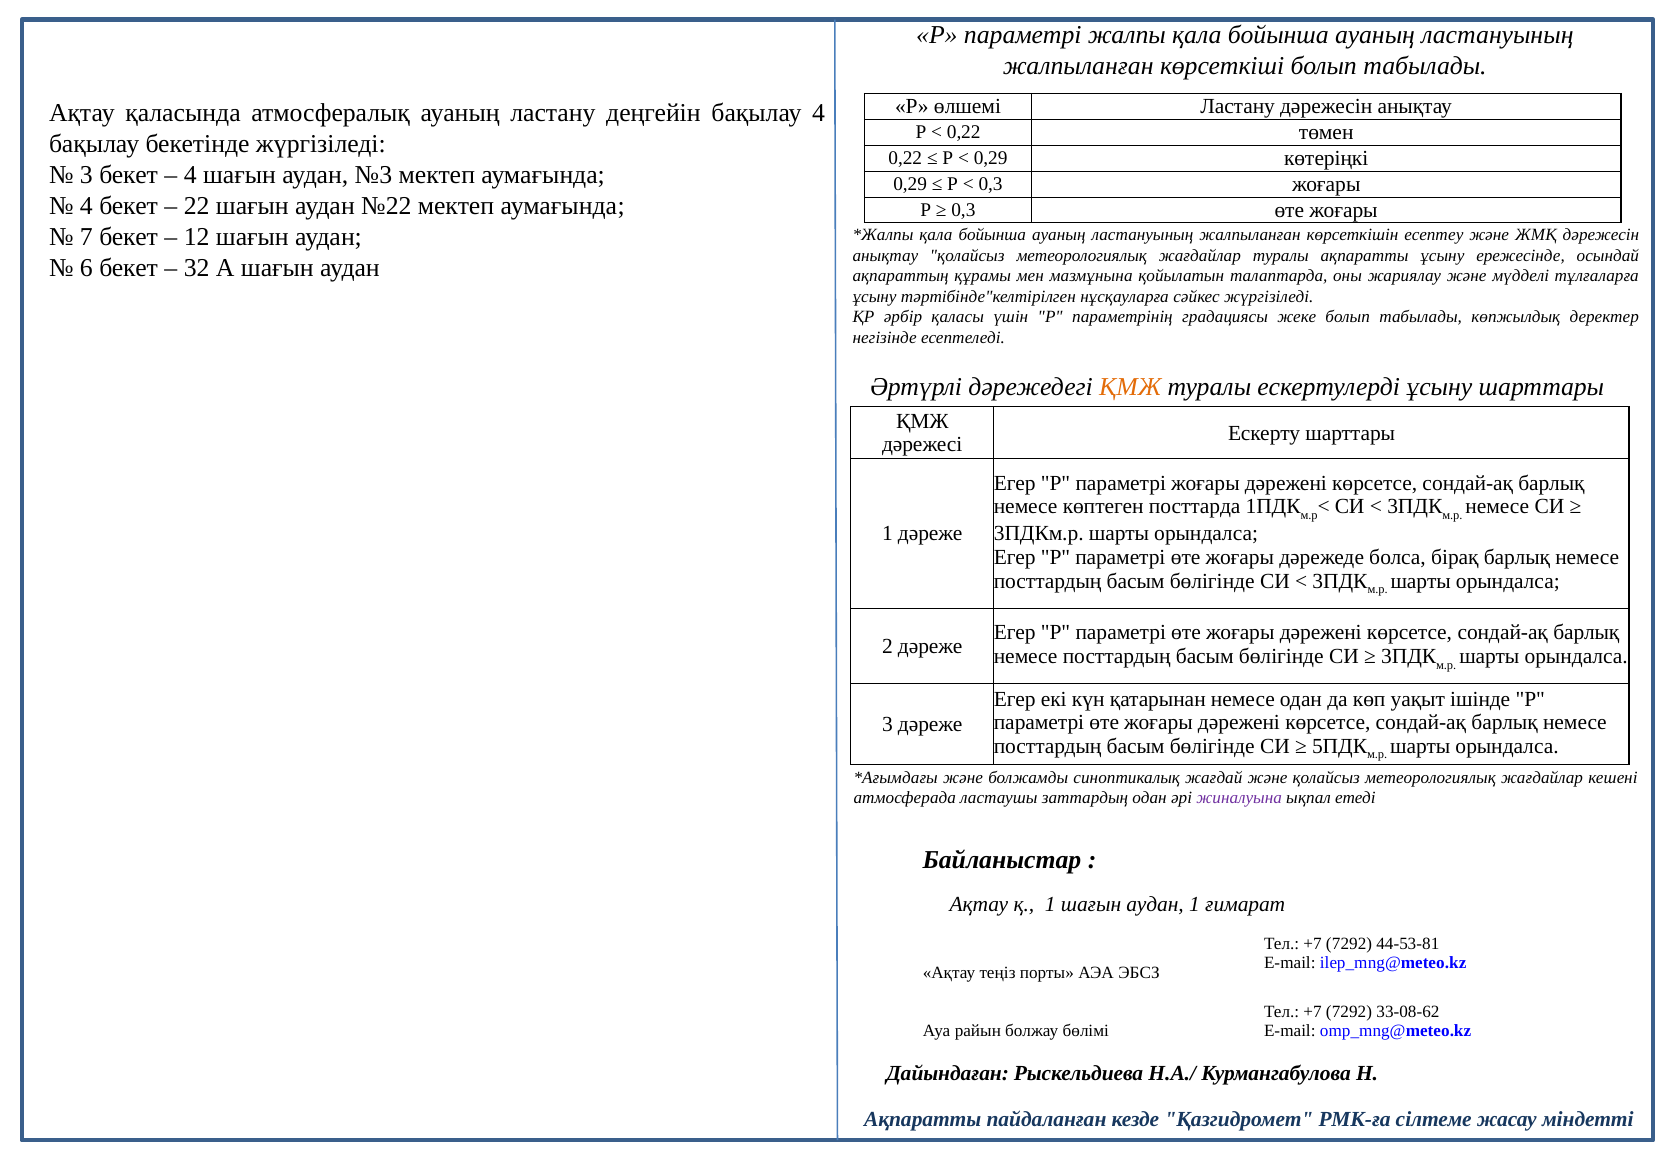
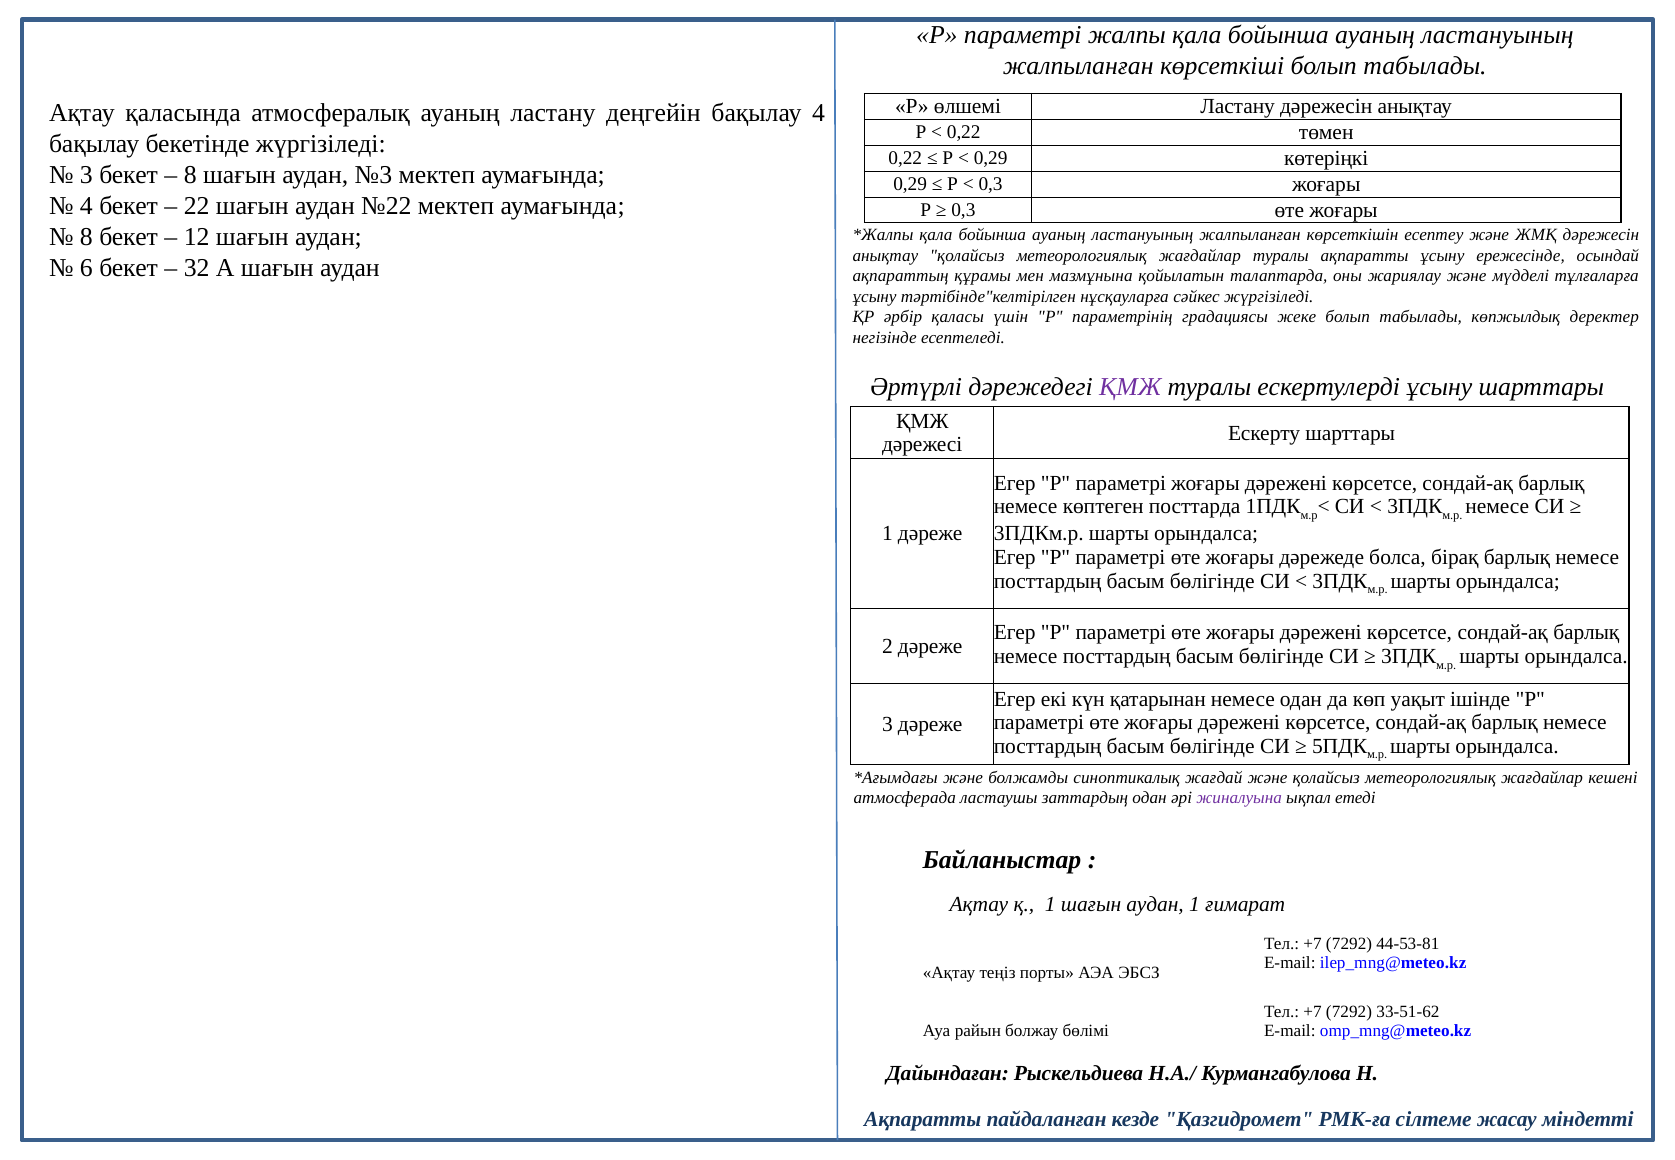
4: 4 -> 8 (190, 175)
7: 7 -> 8 (86, 237)
ҚМЖ colour: orange -> purple (1130, 387)
33-08-62: 33-08-62 -> 33-51-62 (1408, 1012)
